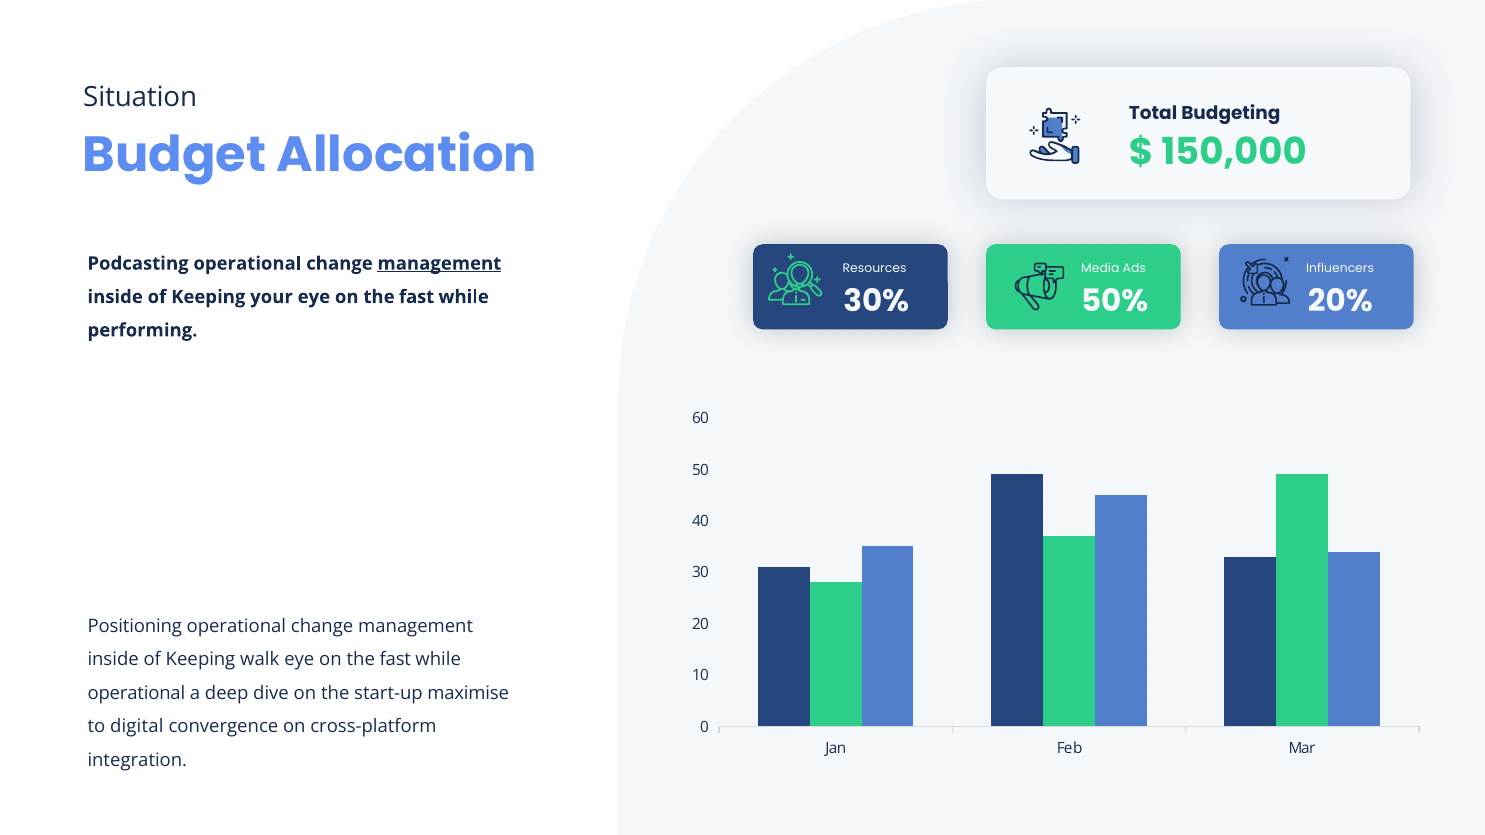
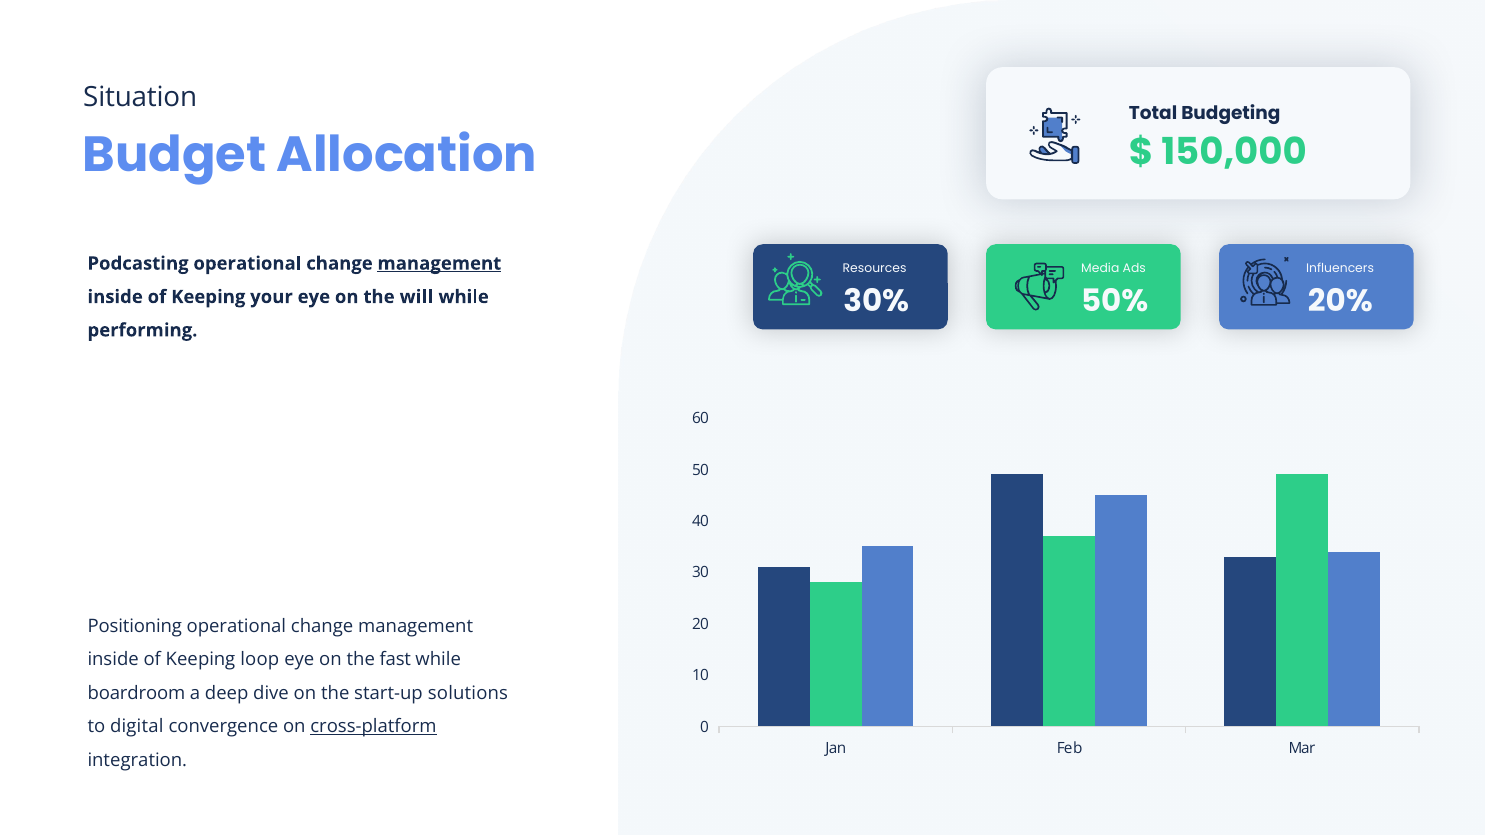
fast: fast -> will (416, 297)
walk: walk -> loop (260, 660)
operational: operational -> boardroom (136, 694)
maximise: maximise -> solutions (468, 694)
cross-platform underline: none -> present (373, 727)
